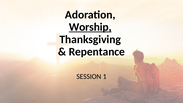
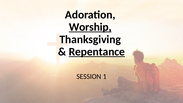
Repentance underline: none -> present (97, 52)
